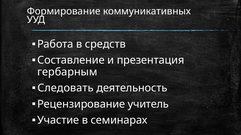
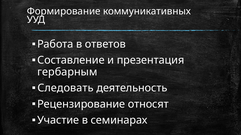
средств: средств -> ответов (105, 44)
учитель: учитель -> относят (148, 105)
